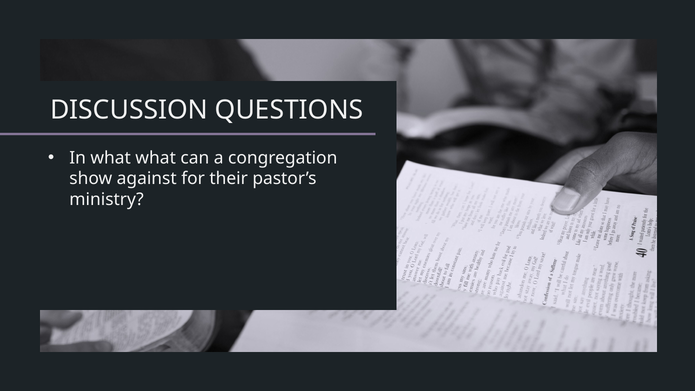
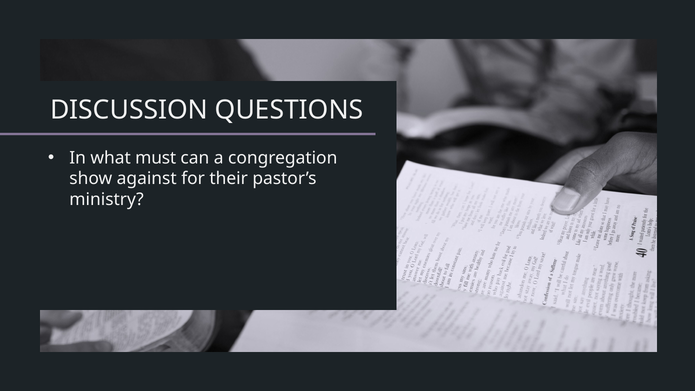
what what: what -> must (156, 158)
